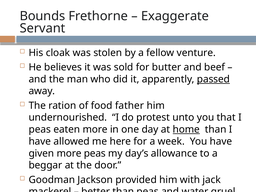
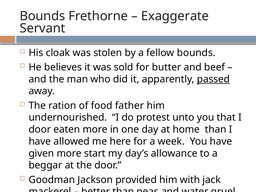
fellow venture: venture -> bounds (196, 53)
peas: peas -> door (40, 129)
home underline: present -> none (186, 129)
more peas: peas -> start (95, 153)
